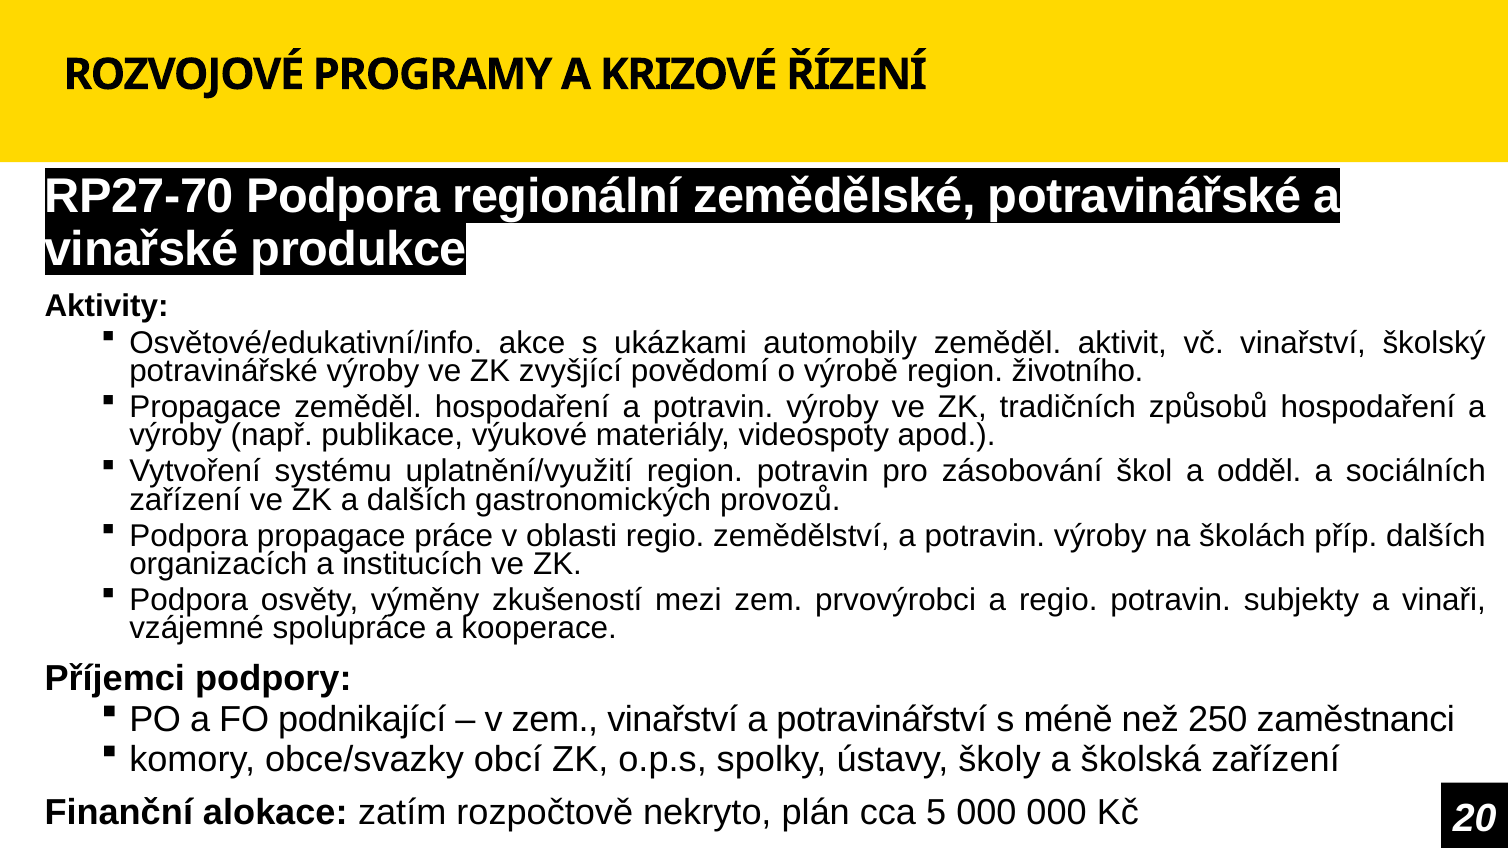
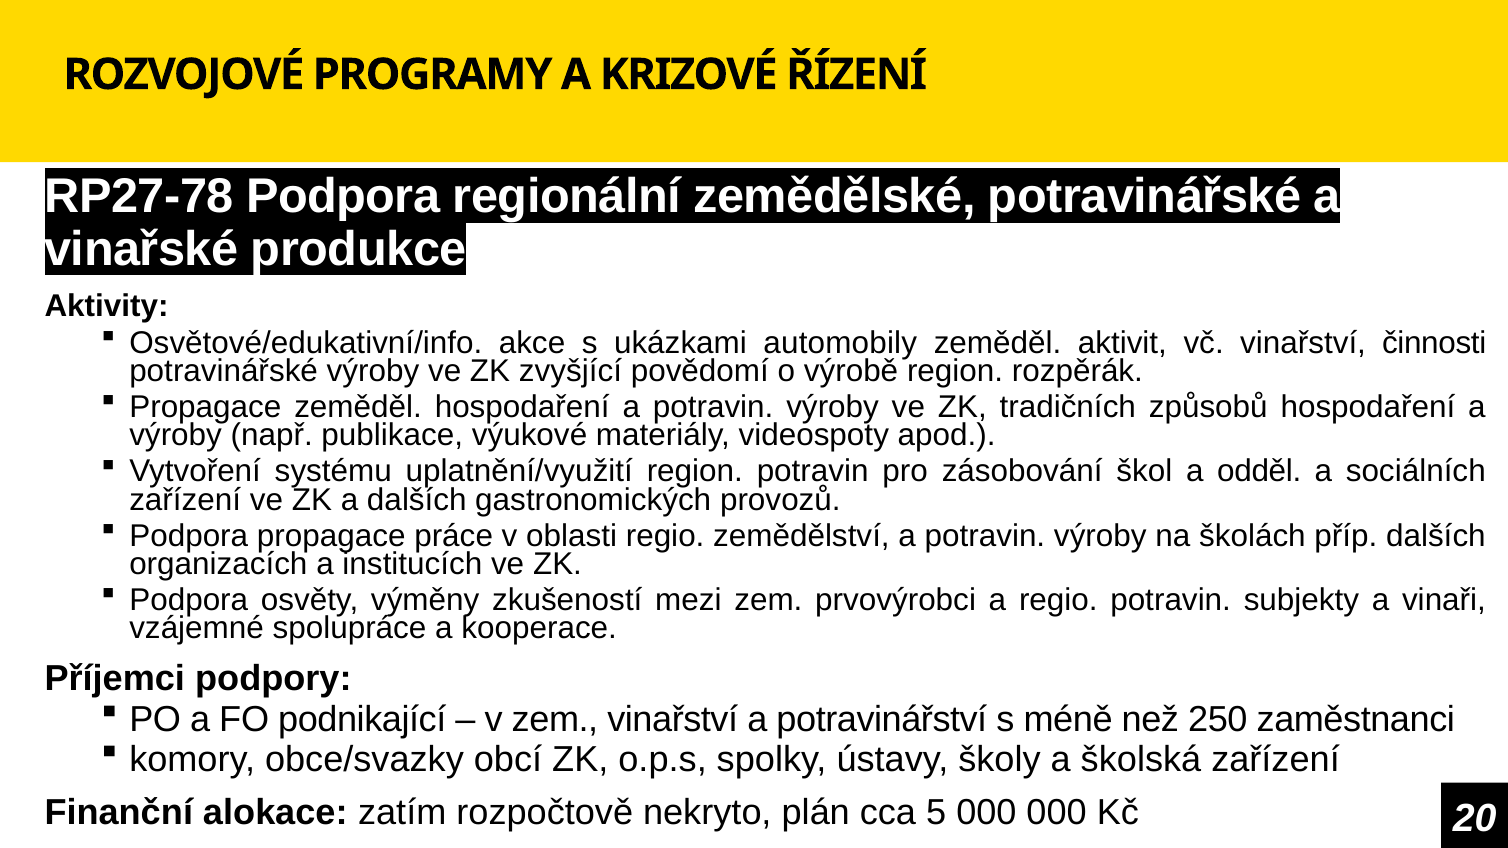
RP27-70: RP27-70 -> RP27-78 (139, 196)
školský: školský -> činnosti (1434, 343)
životního: životního -> rozpěrák (1077, 371)
